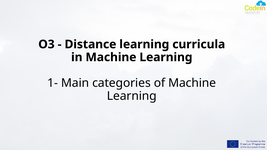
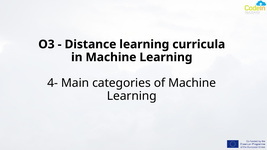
1-: 1- -> 4- (53, 83)
